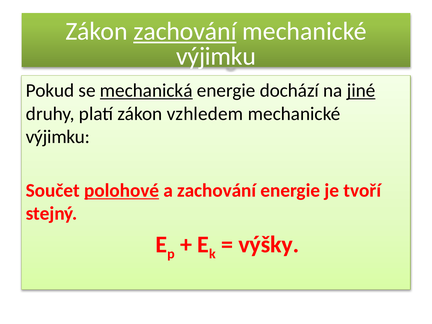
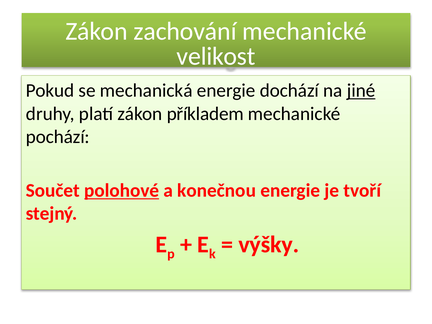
zachování underline: present -> none (185, 31)
výjimku: výjimku -> velikost (216, 56)
mechanická underline: present -> none (146, 91)
vzhledem: vzhledem -> příkladem (205, 114)
výjimku: výjimku -> pochází (58, 137)
a zachování: zachování -> konečnou (217, 190)
